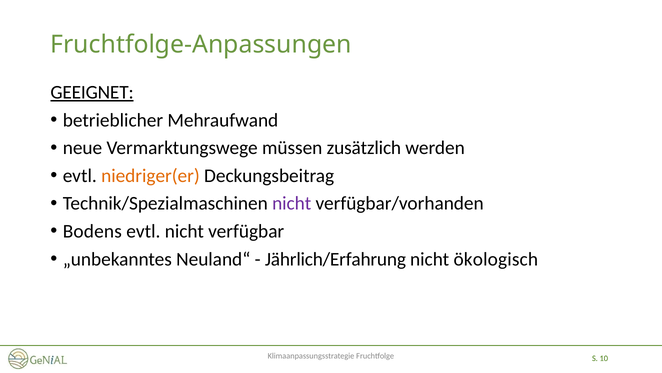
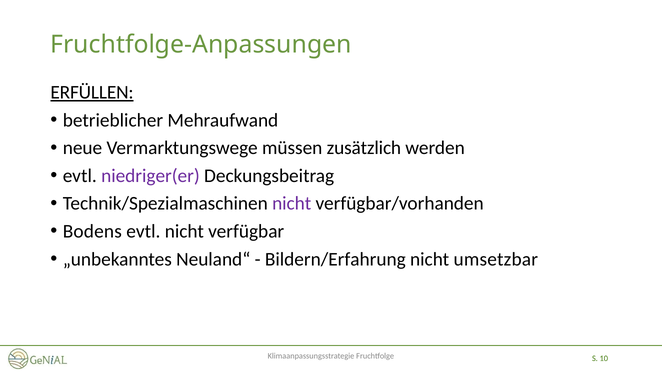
GEEIGNET: GEEIGNET -> ERFÜLLEN (92, 92)
niedriger(er colour: orange -> purple (150, 175)
Jährlich/Erfahrung: Jährlich/Erfahrung -> Bildern/Erfahrung (335, 259)
ökologisch: ökologisch -> umsetzbar (496, 259)
